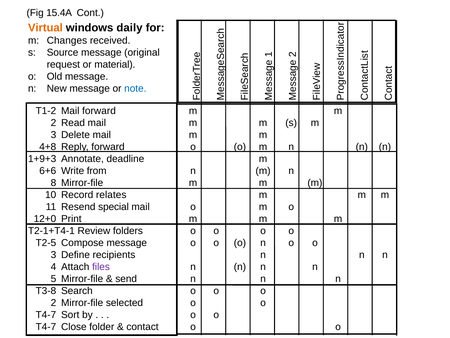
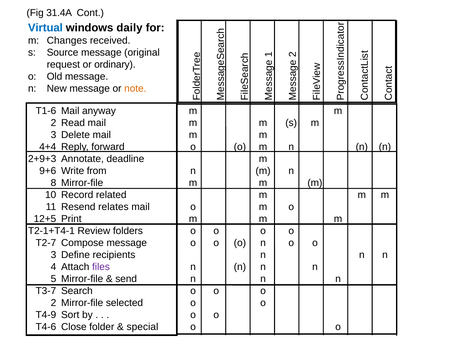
15.4A: 15.4A -> 31.4A (59, 13)
Virtual colour: orange -> blue (45, 28)
material: material -> ordinary (115, 64)
note colour: blue -> orange (135, 88)
T1-2: T1-2 -> T1-6 (46, 111)
Mail forward: forward -> anyway (99, 111)
4+8: 4+8 -> 4+4 (48, 147)
1+9+3: 1+9+3 -> 2+9+3 (42, 159)
6+6: 6+6 -> 9+6 (48, 171)
relates: relates -> related (111, 195)
special: special -> relates (113, 207)
12+0: 12+0 -> 12+5 (45, 219)
T2-5: T2-5 -> T2-7 (46, 243)
T3-8: T3-8 -> T3-7 (46, 291)
T4-7: T4-7 -> T4-9 (46, 315)
T4-7: T4-7 -> T4-6 (46, 327)
contact: contact -> special (142, 327)
